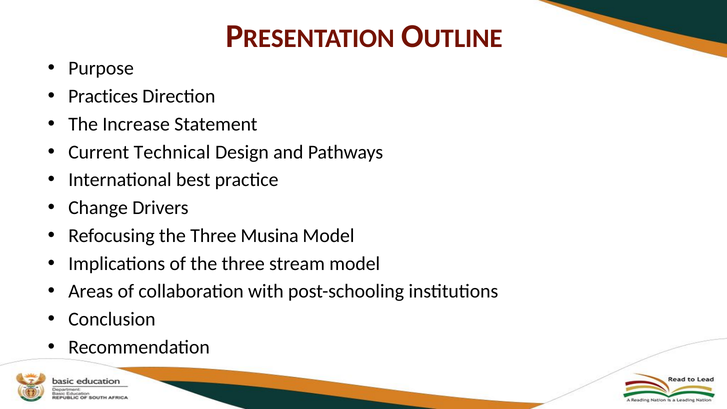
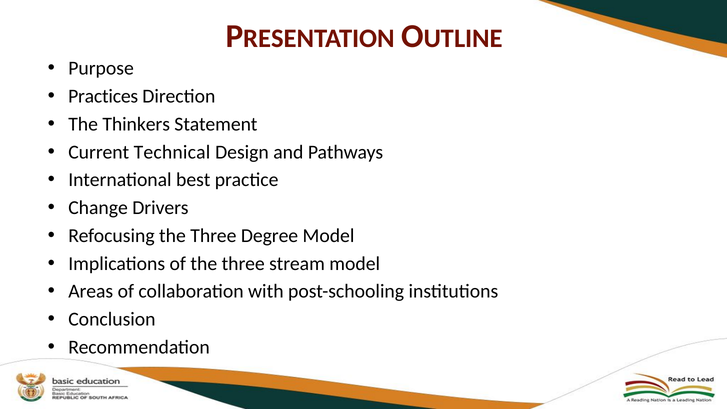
Increase: Increase -> Thinkers (136, 124)
Musina: Musina -> Degree (270, 236)
